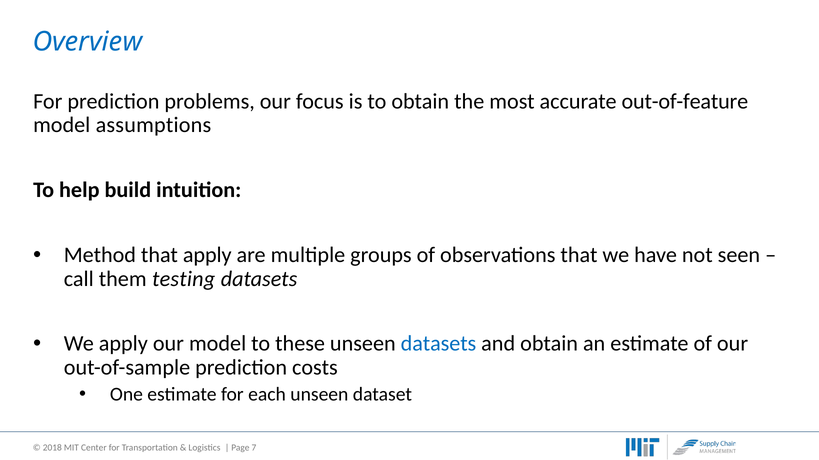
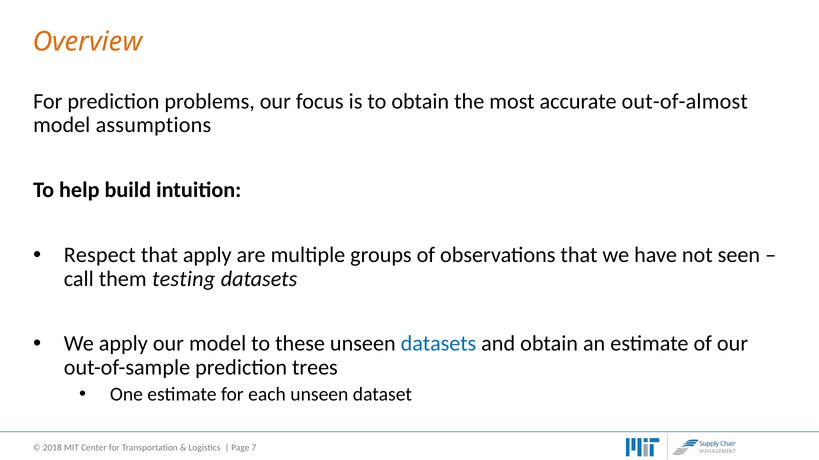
Overview colour: blue -> orange (87, 42)
out-of-feature: out-of-feature -> out-of-almost (685, 101)
Method: Method -> Respect (100, 255)
costs: costs -> trees (315, 368)
